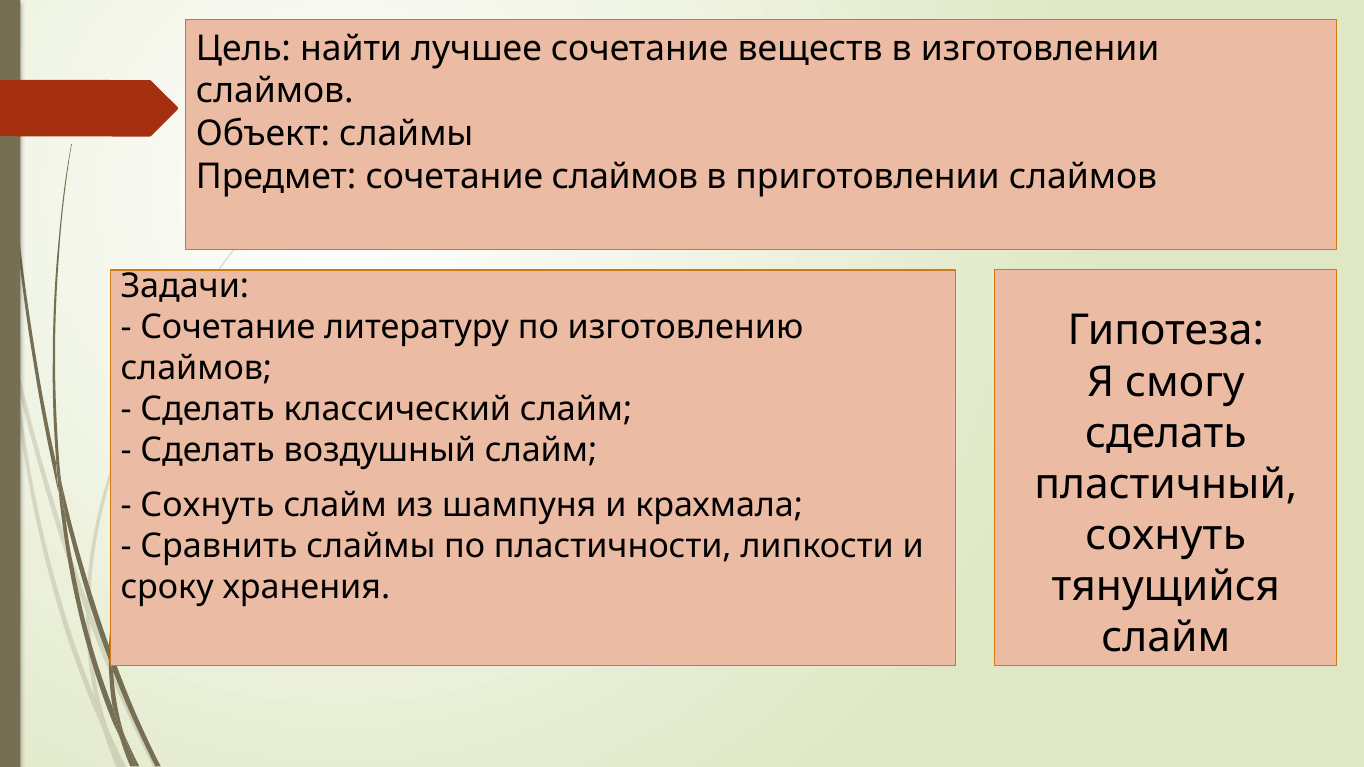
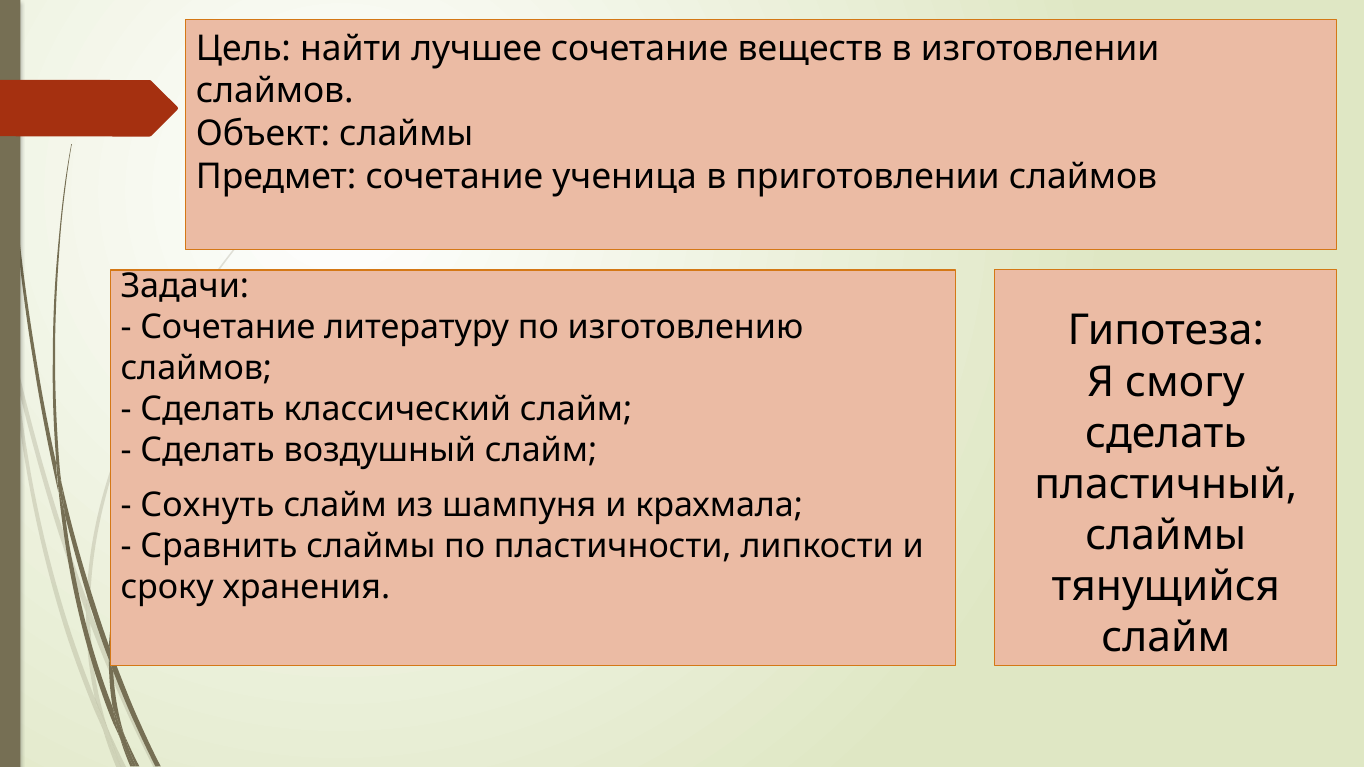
сочетание слаймов: слаймов -> ученица (625, 176)
сохнуть: сохнуть -> слаймы (1166, 536)
